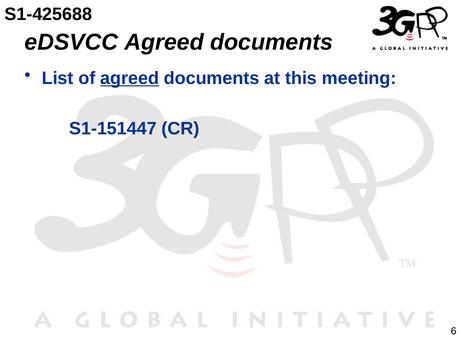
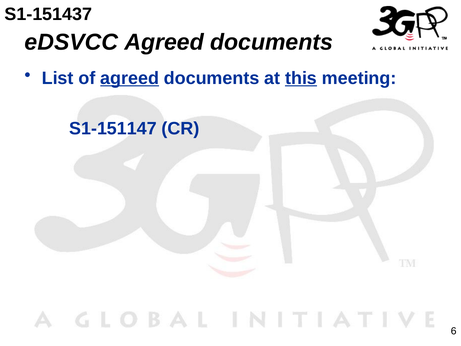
S1-425688: S1-425688 -> S1-151437 (48, 14)
this underline: none -> present (301, 78)
S1-151447: S1-151447 -> S1-151147 (113, 128)
